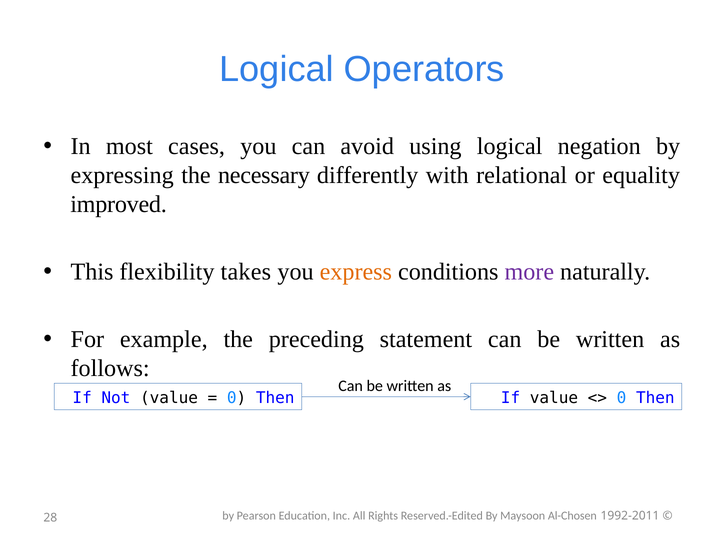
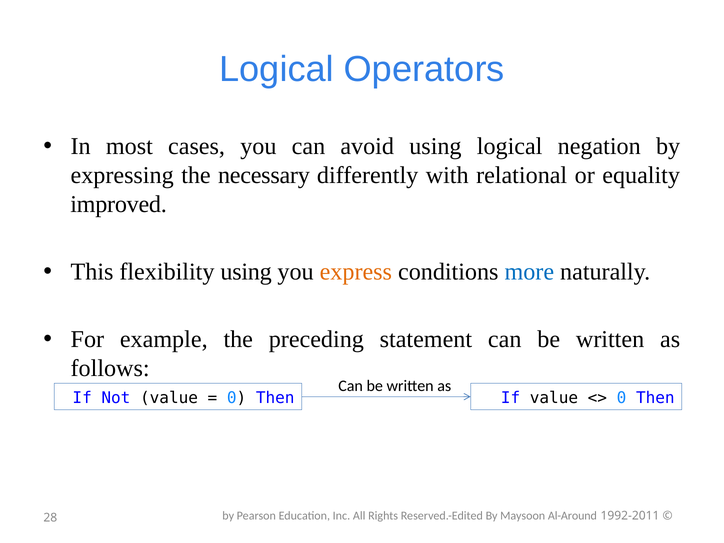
flexibility takes: takes -> using (246, 272)
more colour: purple -> blue (529, 272)
Al-Chosen: Al-Chosen -> Al-Around (572, 516)
